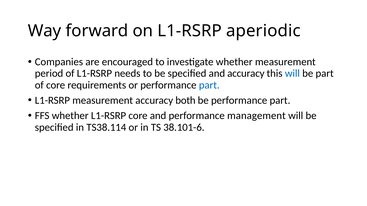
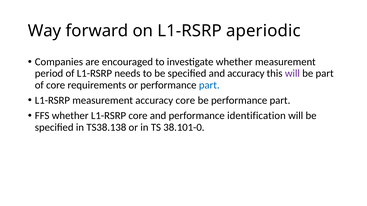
will colour: blue -> purple (292, 74)
accuracy both: both -> core (185, 101)
management: management -> identification (256, 116)
TS38.114: TS38.114 -> TS38.138 (106, 128)
38.101-6: 38.101-6 -> 38.101-0 (184, 128)
